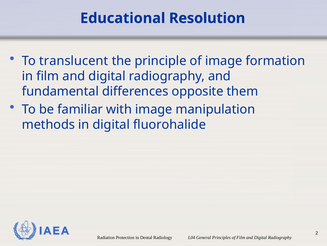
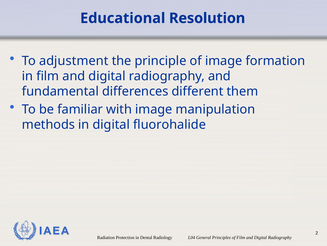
translucent: translucent -> adjustment (74, 61)
opposite: opposite -> different (198, 91)
